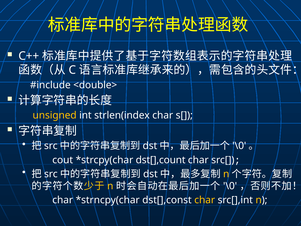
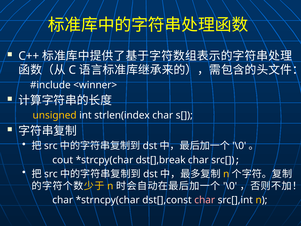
<double>: <double> -> <winner> (95, 85)
dst[],count: dst[],count -> dst[],break (161, 160)
char colour: yellow -> pink (205, 200)
